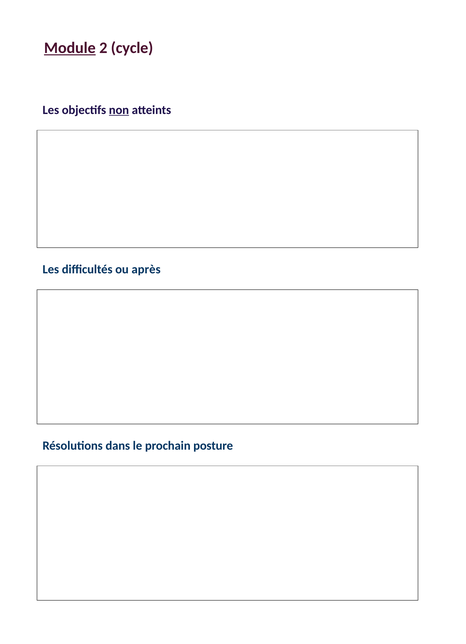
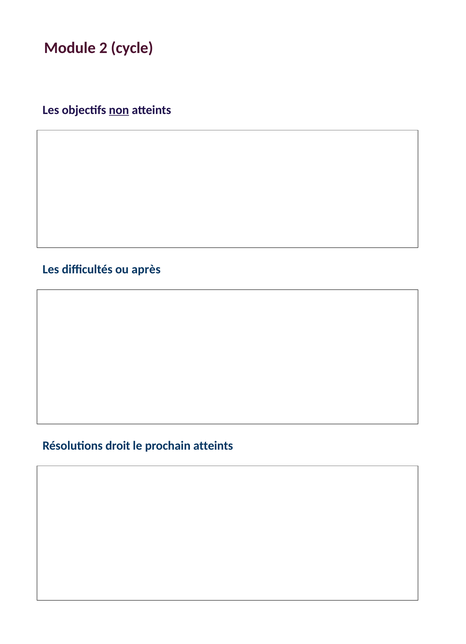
Module underline: present -> none (70, 48)
dans: dans -> droit (118, 445)
prochain posture: posture -> atteints (213, 445)
